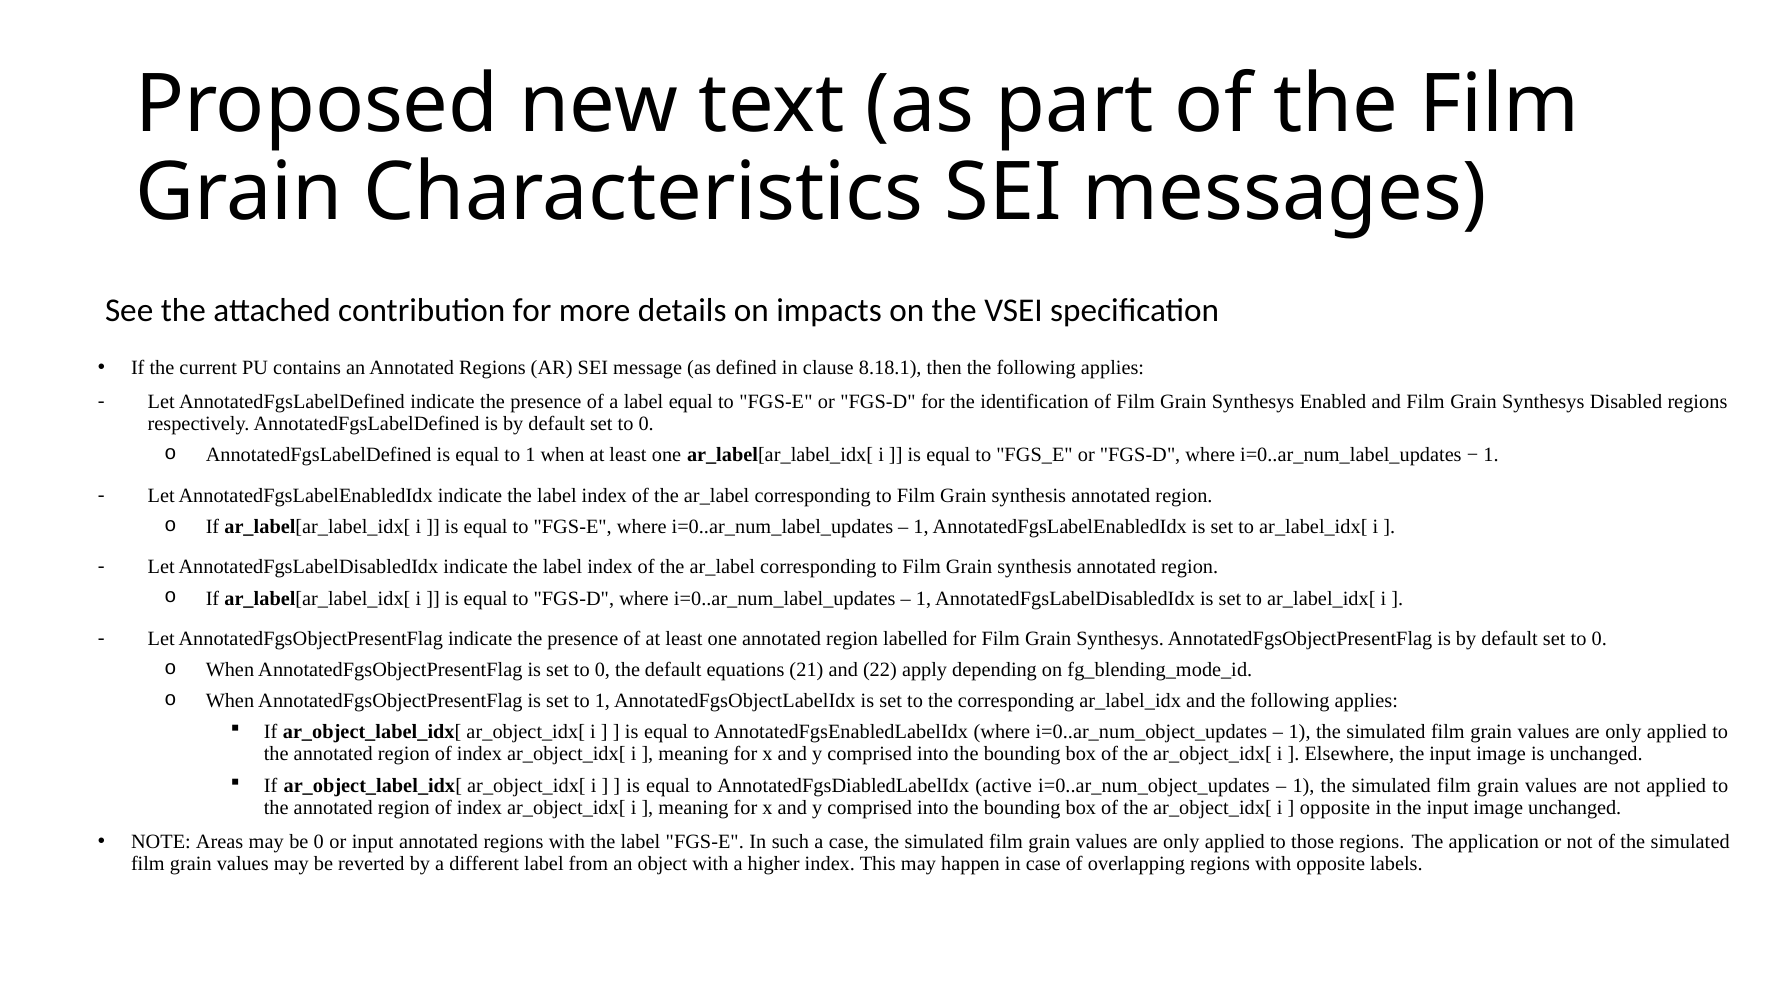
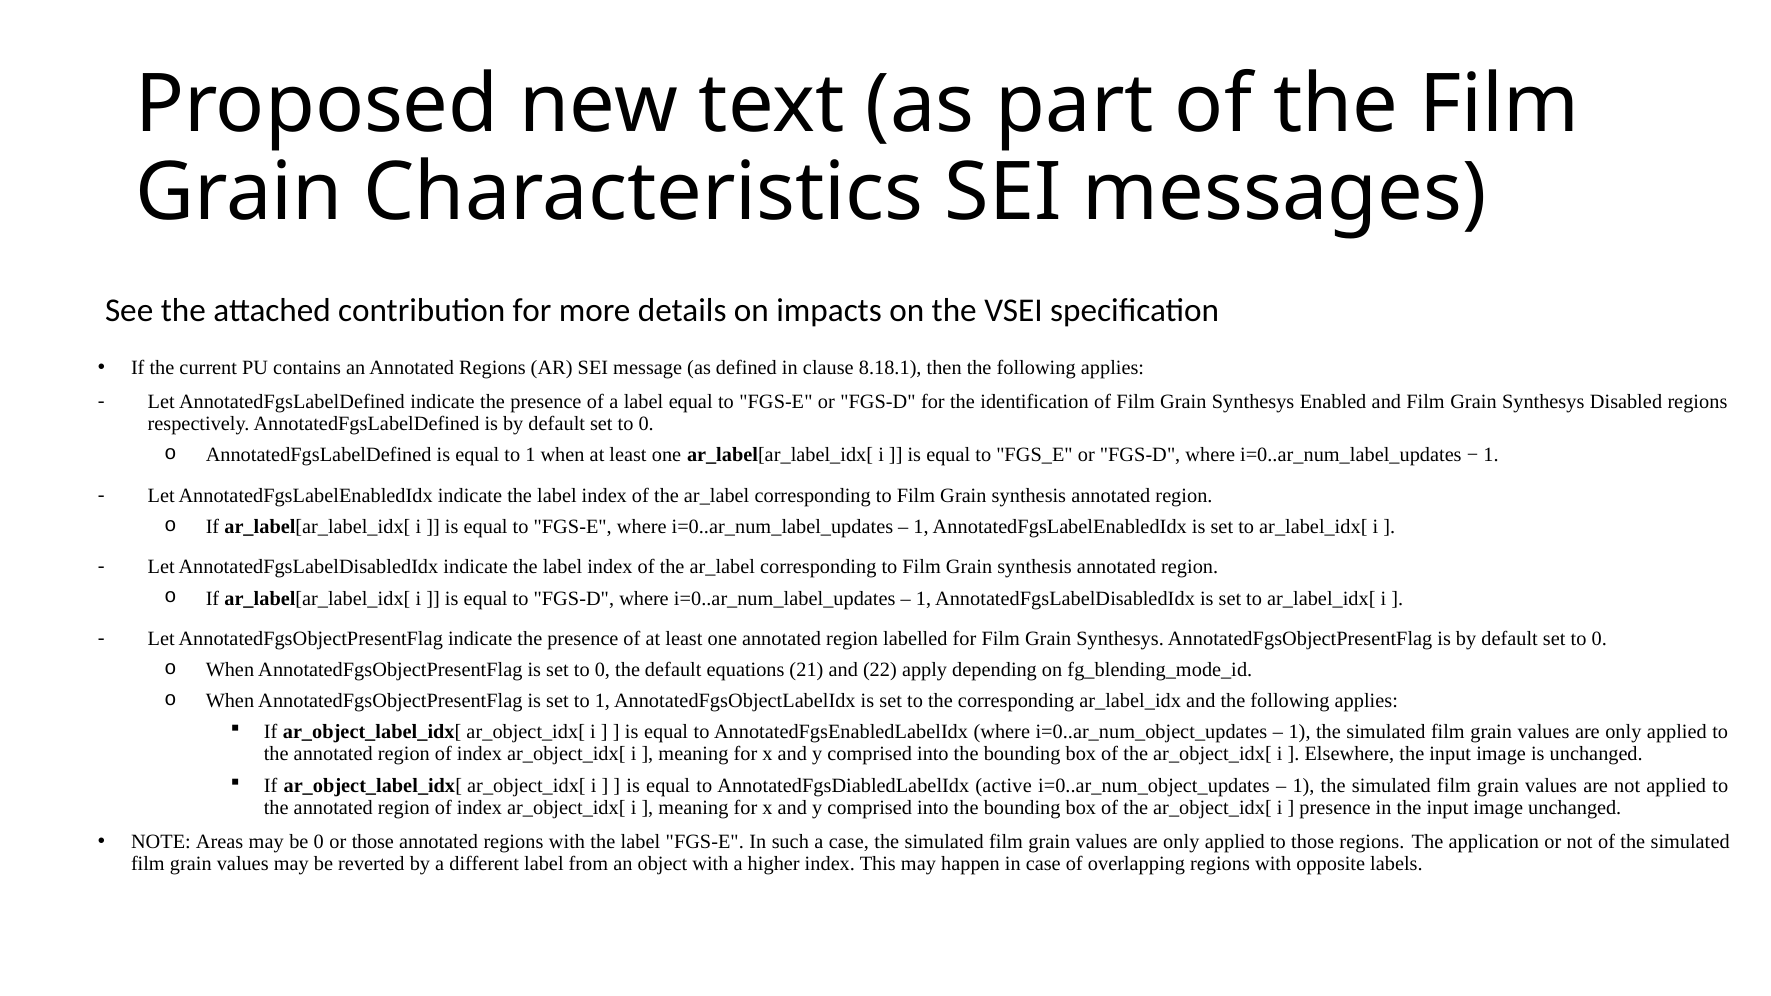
opposite: opposite -> presence (1335, 808)
or input: input -> those (373, 842)
